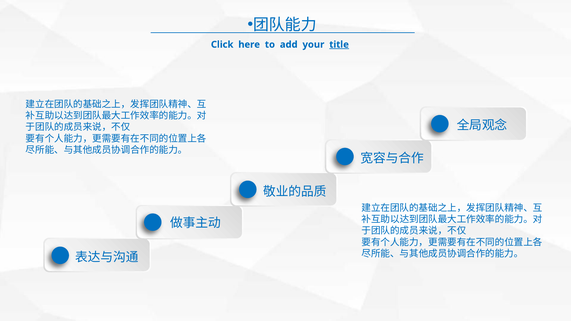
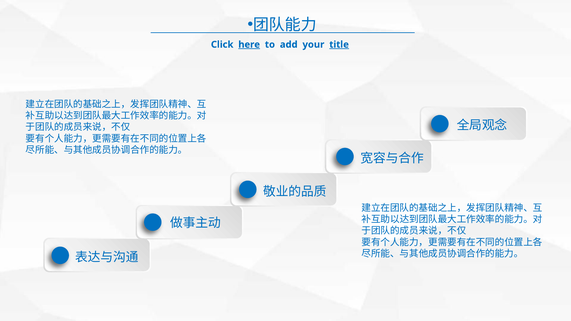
here underline: none -> present (249, 45)
